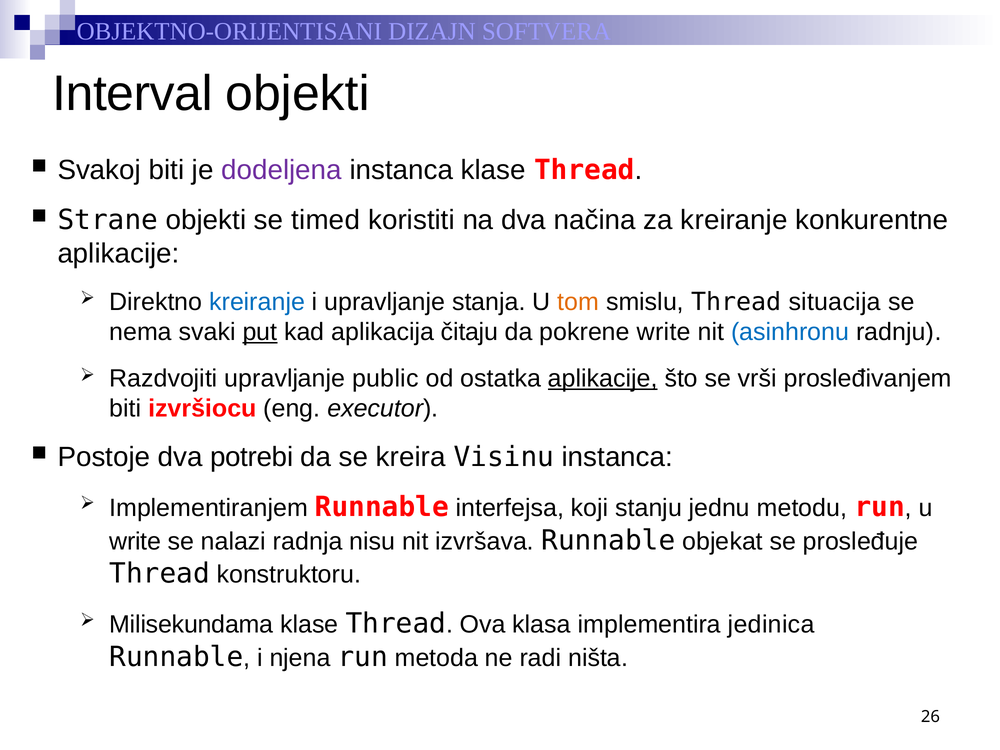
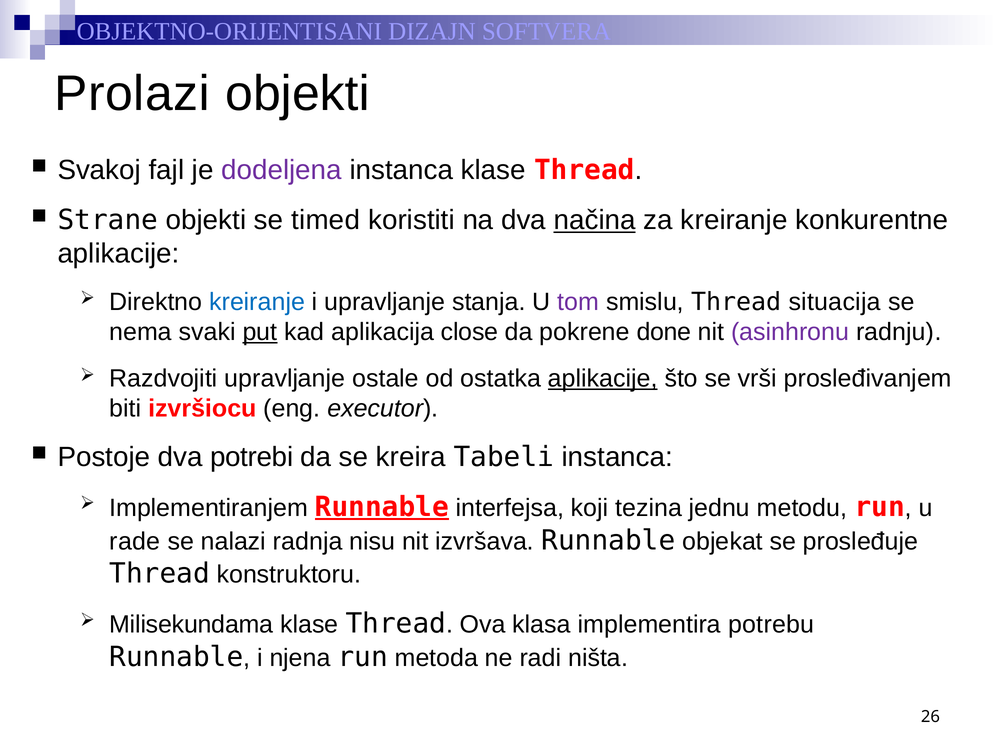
Interval: Interval -> Prolazi (132, 94)
Svakoj biti: biti -> fajl (167, 170)
načina underline: none -> present (595, 220)
tom colour: orange -> purple (578, 302)
čitaju: čitaju -> close (470, 332)
pokrene write: write -> done (664, 332)
asinhronu colour: blue -> purple (790, 332)
public: public -> ostale (386, 378)
Visinu: Visinu -> Tabeli (504, 457)
Runnable underline: none -> present (382, 507)
stanju: stanju -> tezina (649, 508)
write: write -> rade (135, 541)
jedinica: jedinica -> potrebu (771, 625)
